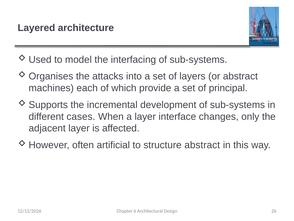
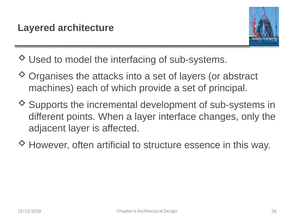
cases: cases -> points (81, 116)
structure abstract: abstract -> essence (202, 145)
